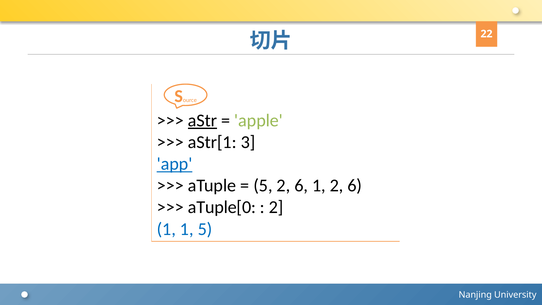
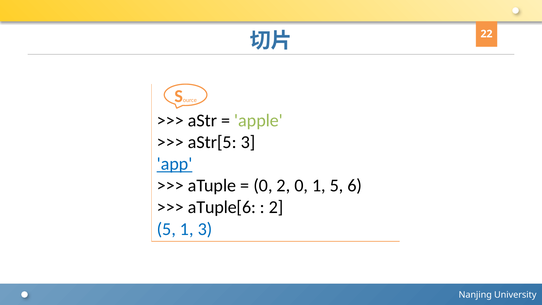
aStr underline: present -> none (202, 121)
aStr[1: aStr[1 -> aStr[5 (212, 142)
5: 5 -> 0 (263, 186)
6: 6 -> 0 (301, 186)
1 2: 2 -> 5 (337, 186)
aTuple[0: aTuple[0 -> aTuple[6 (222, 207)
1: 1 -> 5 (166, 229)
1 5: 5 -> 3 (205, 229)
